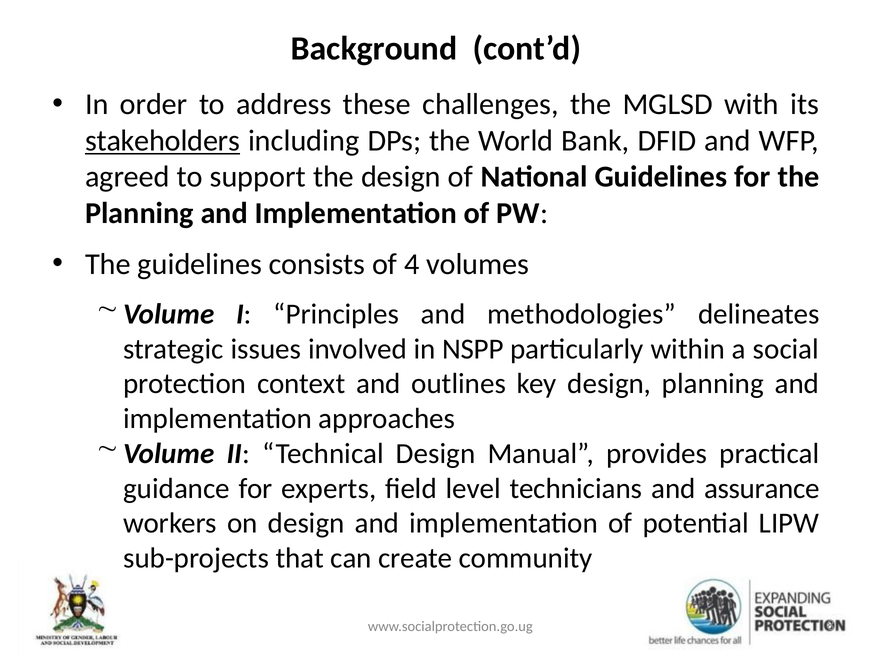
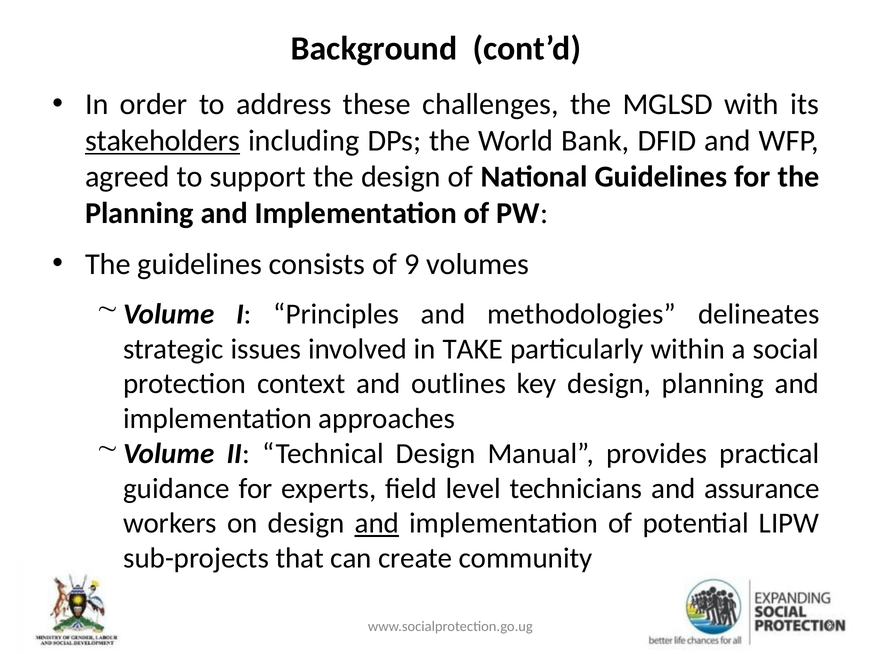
4: 4 -> 9 (412, 264)
NSPP: NSPP -> TAKE (473, 349)
and underline: none -> present (377, 523)
